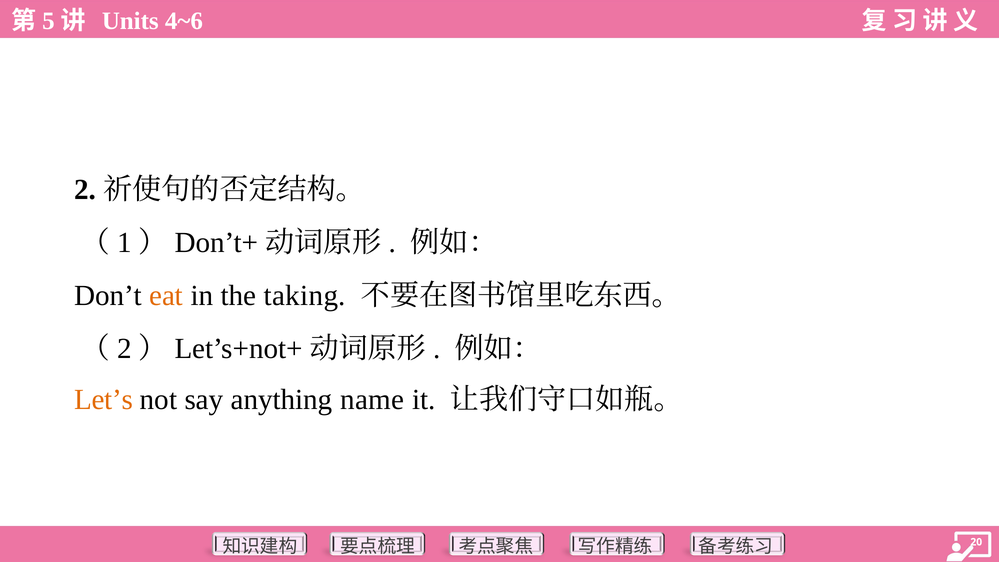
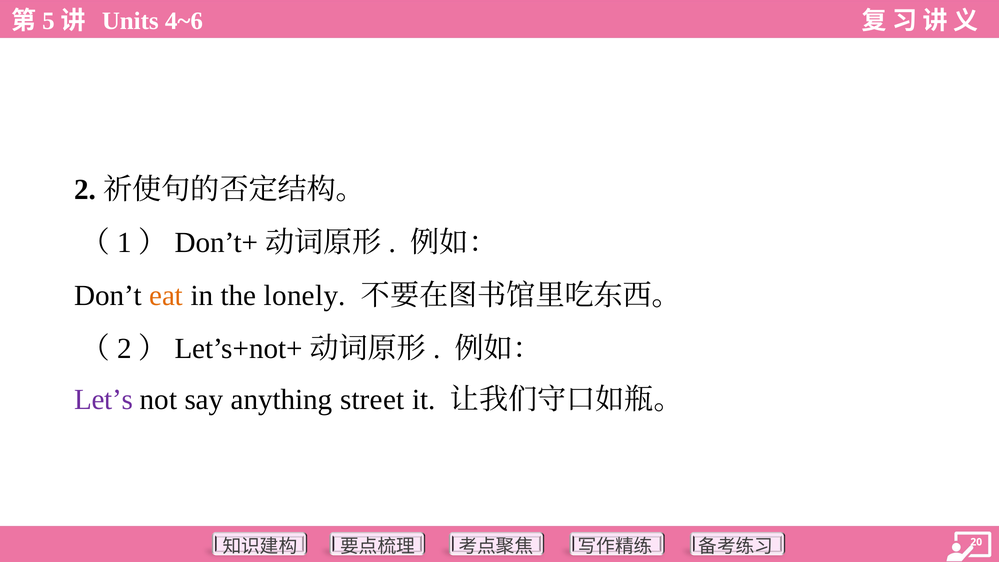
taking: taking -> lonely (305, 296)
Let’s colour: orange -> purple (104, 400)
name: name -> street (372, 400)
